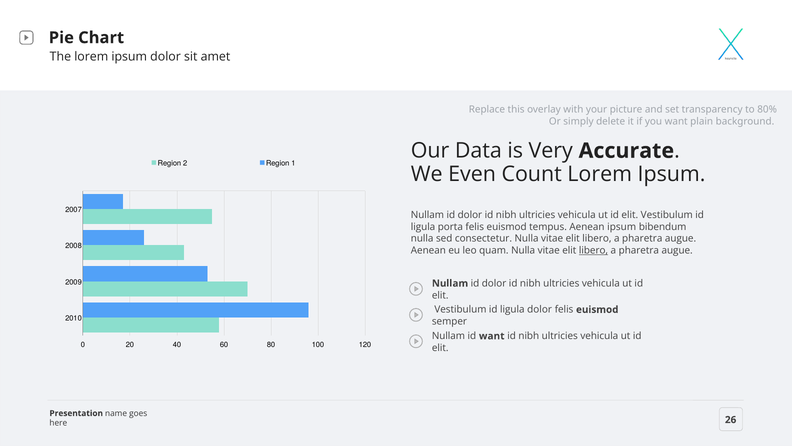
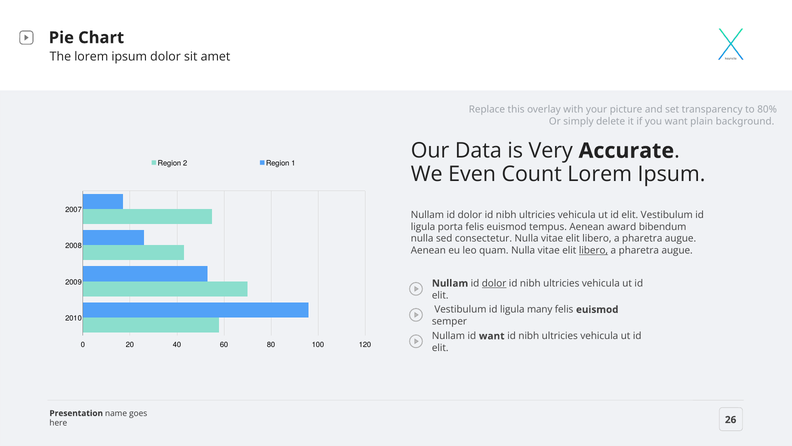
Aenean ipsum: ipsum -> award (622, 227)
dolor underline: none -> present (494, 283)
ligula dolor: dolor -> many (540, 309)
